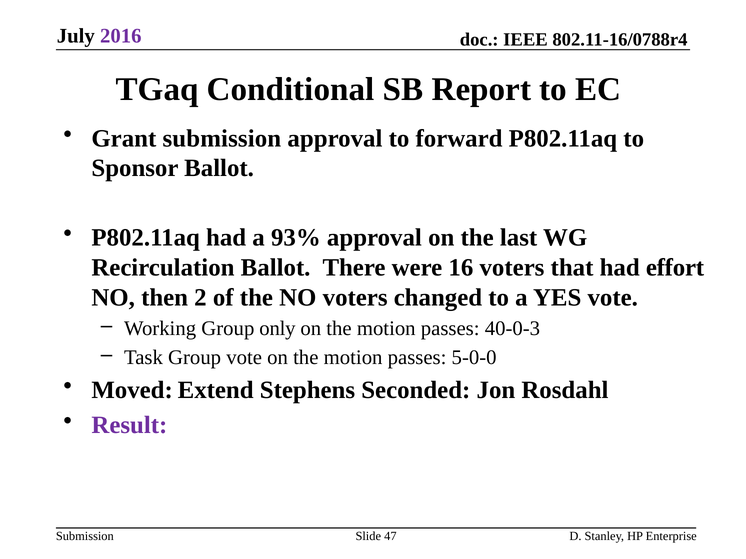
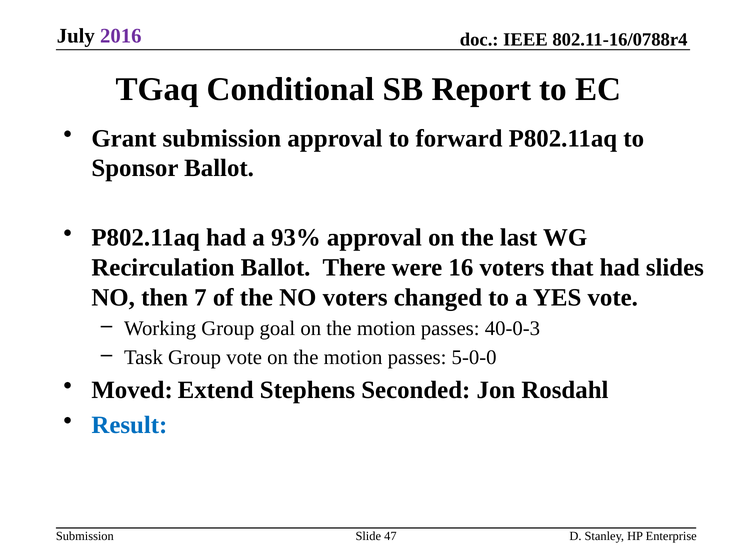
effort: effort -> slides (675, 268)
2: 2 -> 7 (200, 298)
only: only -> goal (277, 329)
Result colour: purple -> blue (129, 425)
